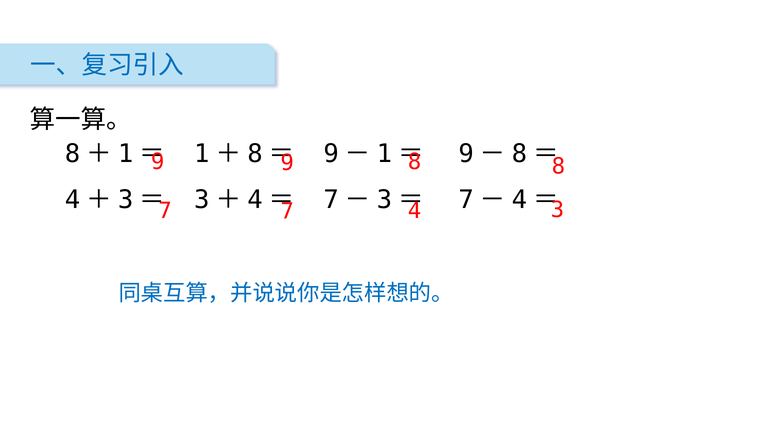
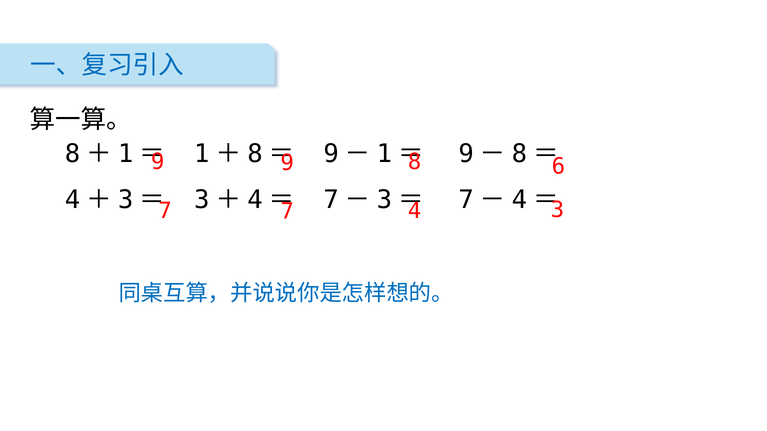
8: 8 -> 6 (558, 167)
